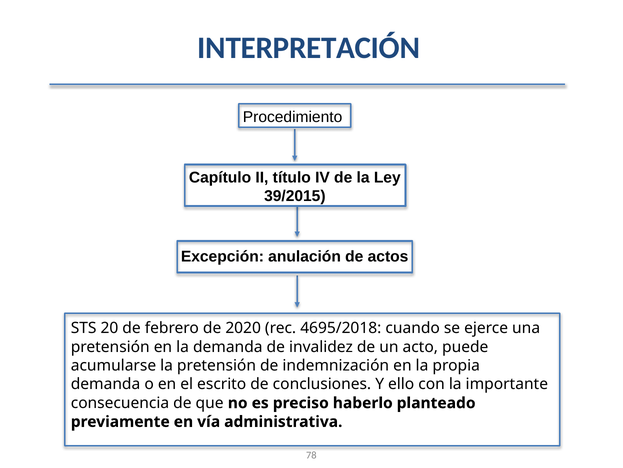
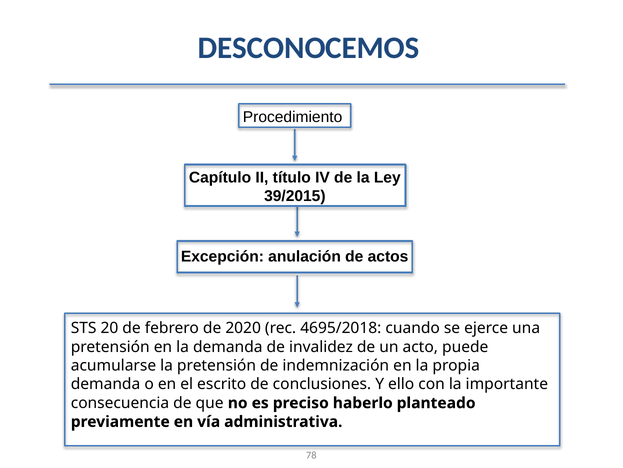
INTERPRETACIÓN: INTERPRETACIÓN -> DESCONOCEMOS (309, 48)
